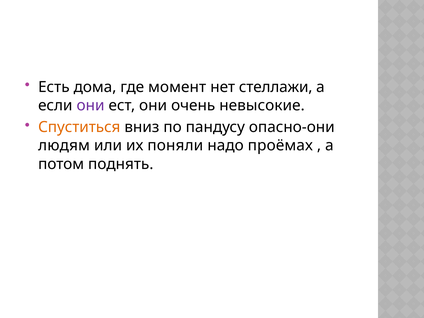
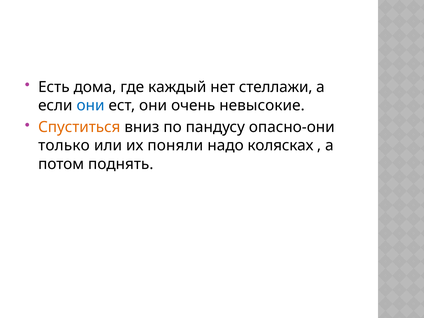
момент: момент -> каждый (177, 87)
они colour: purple -> blue (91, 105)
людям: людям -> только (64, 146)
проёмах: проёмах -> колясках (280, 146)
